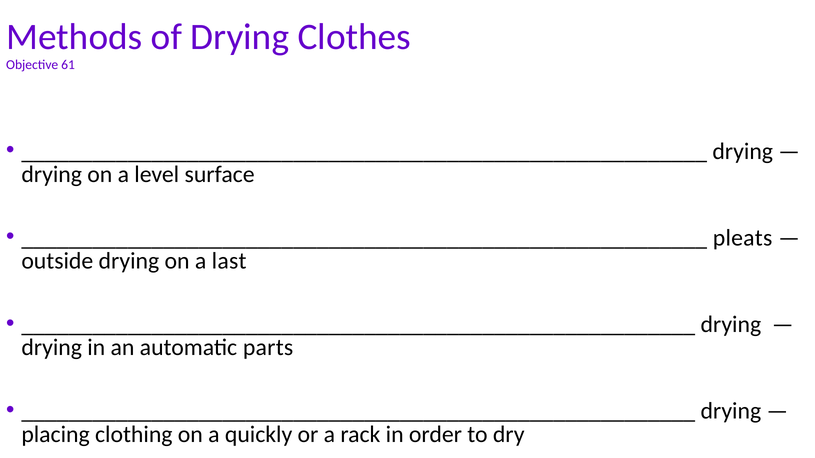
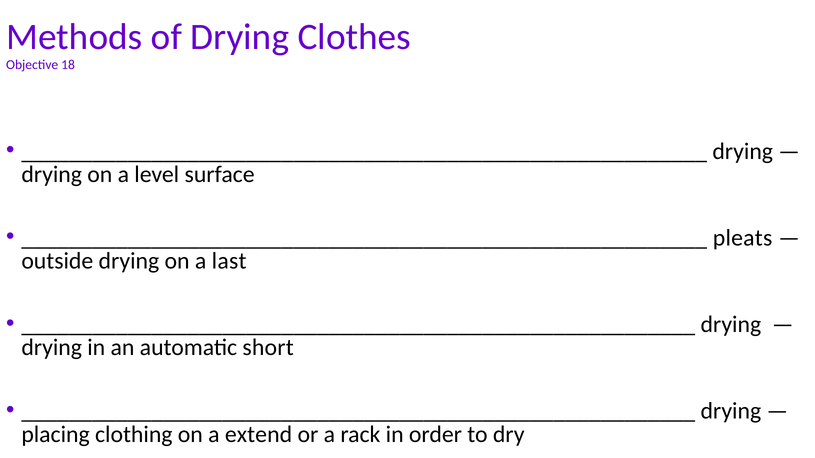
61: 61 -> 18 (68, 65)
parts: parts -> short (268, 348)
quickly: quickly -> extend (259, 435)
